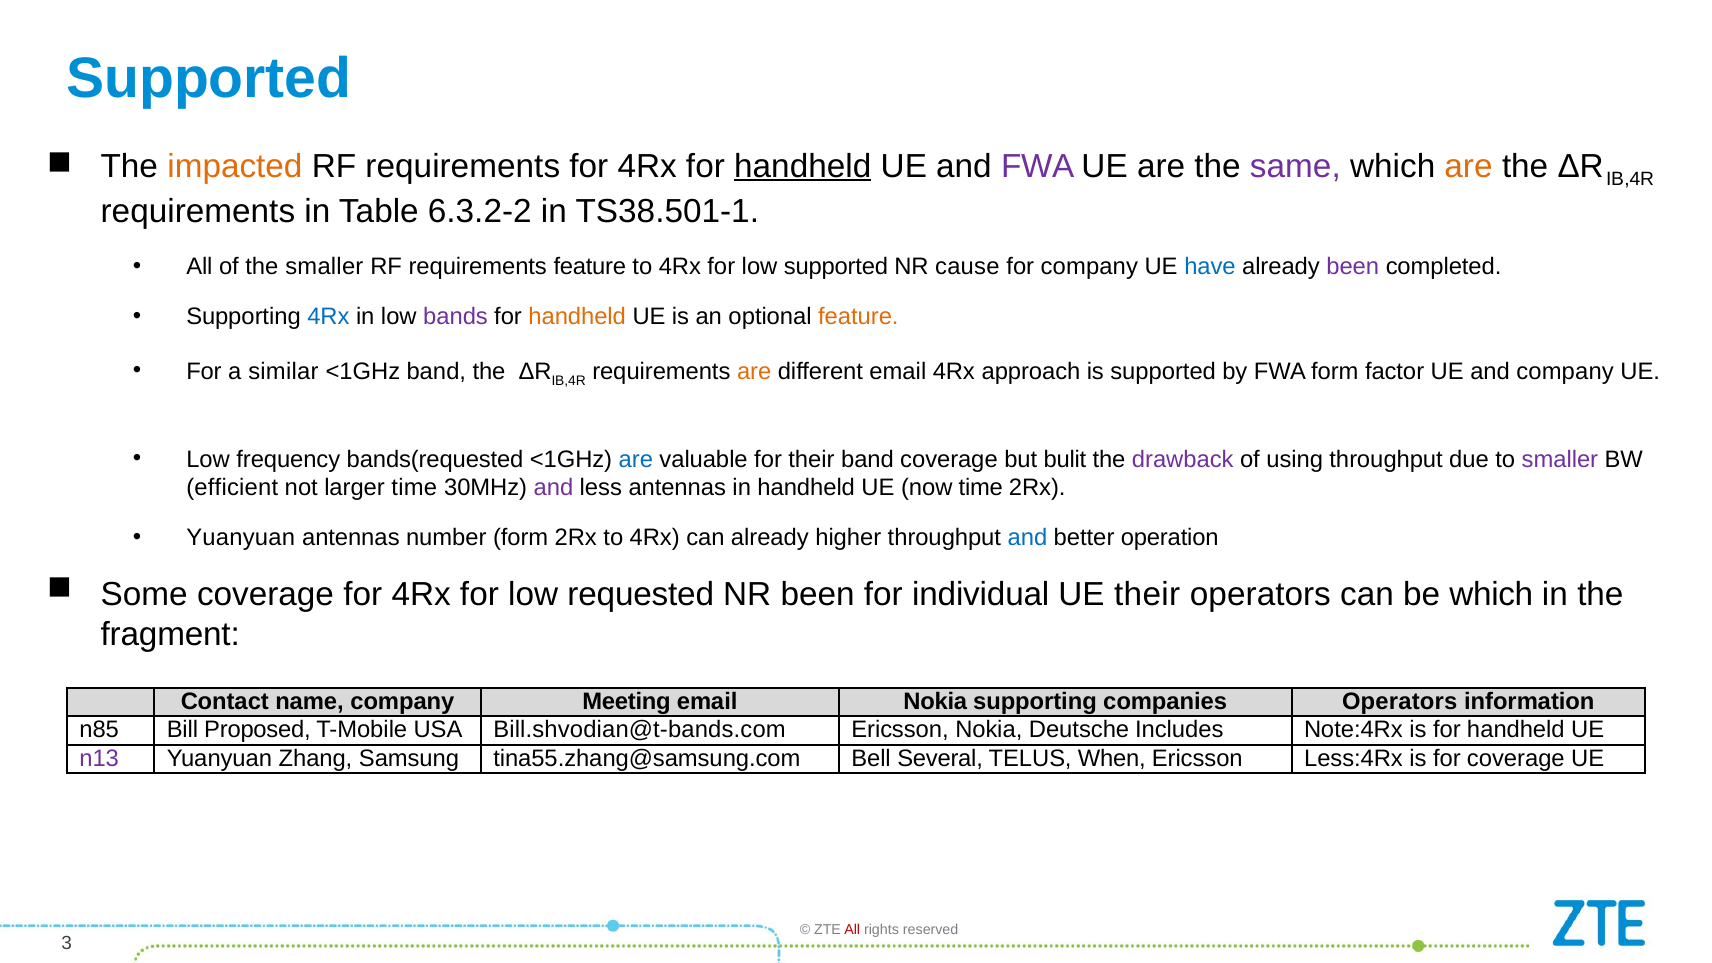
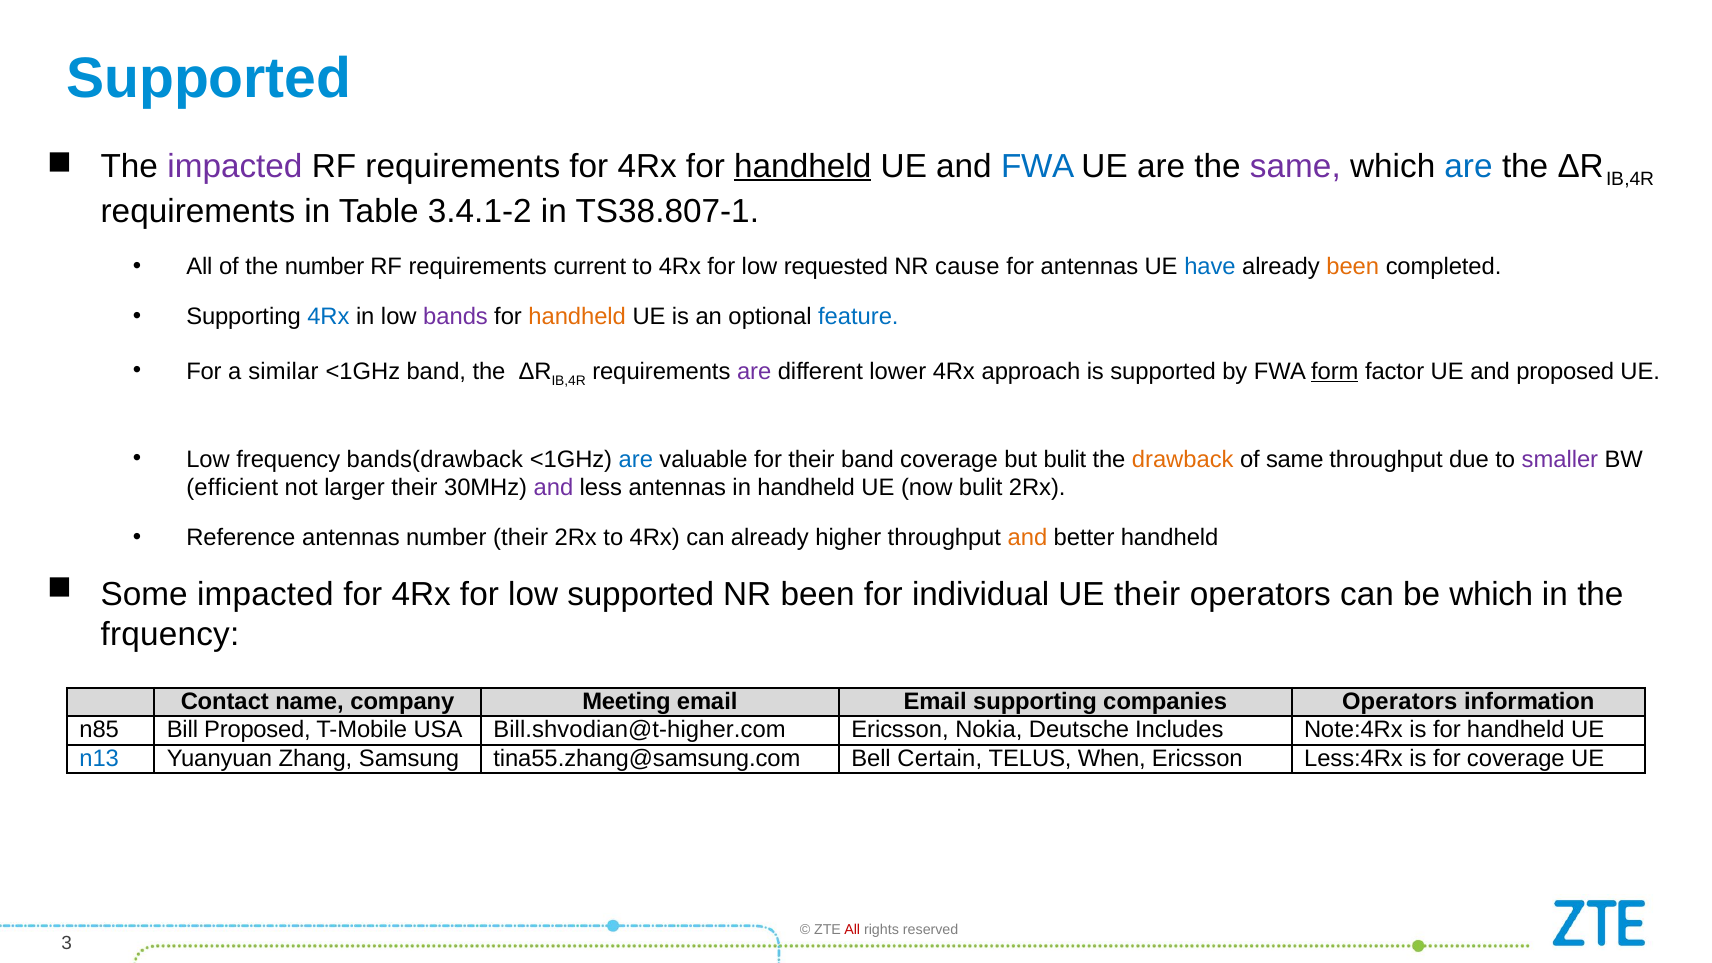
impacted colour: orange -> purple (235, 166)
FWA colour: purple -> blue (1038, 166)
are colour: orange -> blue (1469, 166)
6.3.2-2: 6.3.2-2 -> 3.4.1-2 (480, 212)
TS38.501-1: TS38.501-1 -> TS38.807-1 (667, 212)
the smaller: smaller -> number (325, 267)
requirements feature: feature -> current (590, 267)
low supported: supported -> requested (836, 267)
for company: company -> antennas (1089, 267)
been colour: purple -> orange (1353, 267)
feature colour: orange -> blue (858, 317)
are colour: orange -> purple (754, 371)
different email: email -> lower (898, 371)
form underline: none -> present (1335, 371)
and company: company -> proposed (1565, 371)
bands(requested: bands(requested -> bands(drawback (435, 460)
drawback colour: purple -> orange (1183, 460)
of using: using -> same (1295, 460)
larger time: time -> their (414, 488)
now time: time -> bulit (981, 488)
Yuanyuan: Yuanyuan -> Reference (241, 538)
number form: form -> their (521, 538)
and colour: blue -> orange (1027, 538)
better operation: operation -> handheld (1170, 538)
Some coverage: coverage -> impacted (265, 594)
low requested: requested -> supported (641, 594)
fragment: fragment -> frquency (170, 634)
email Nokia: Nokia -> Email (935, 701)
Bill.shvodian@t-bands.com: Bill.shvodian@t-bands.com -> Bill.shvodian@t-higher.com (640, 730)
n13 colour: purple -> blue (99, 759)
Several: Several -> Certain (940, 759)
